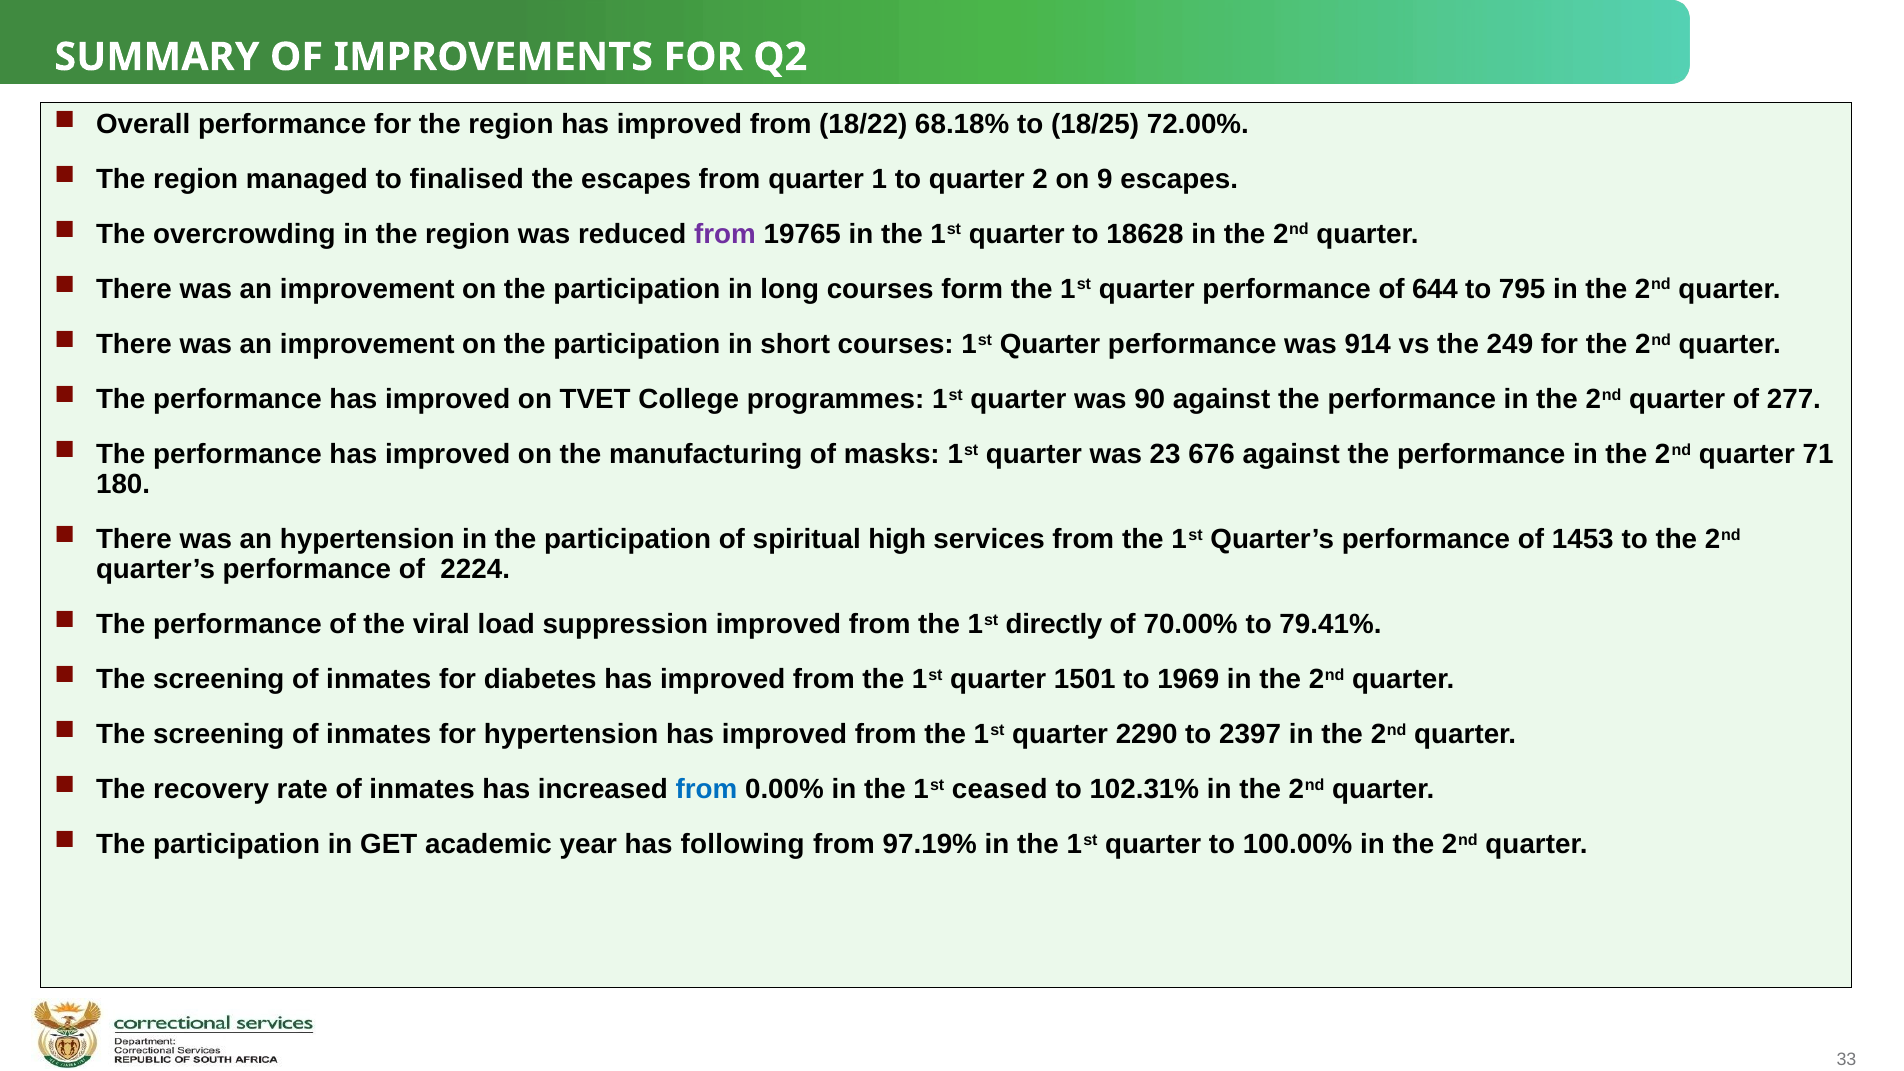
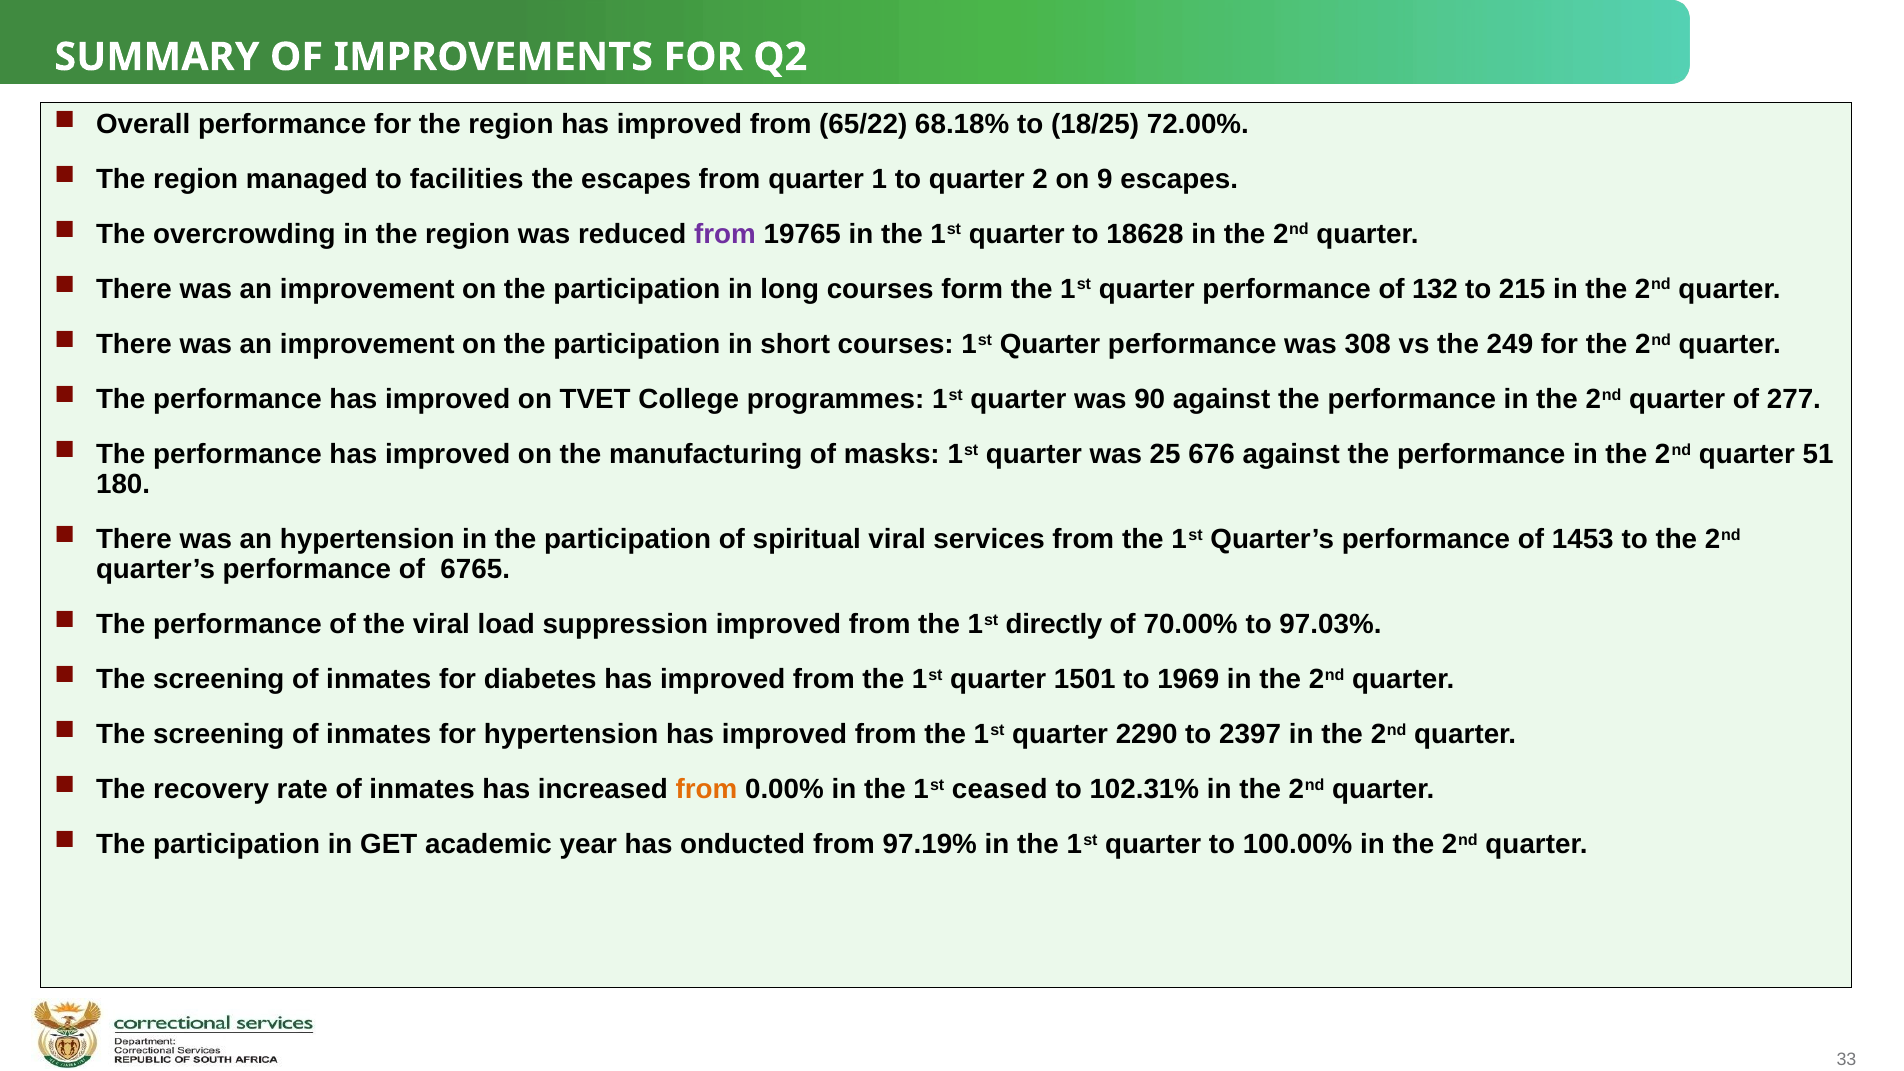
18/22: 18/22 -> 65/22 (863, 124)
finalised: finalised -> facilities (467, 179)
644: 644 -> 132 (1435, 289)
795: 795 -> 215 (1522, 289)
914: 914 -> 308 (1368, 344)
23: 23 -> 25 (1165, 454)
71: 71 -> 51 (1818, 454)
spiritual high: high -> viral (897, 539)
2224: 2224 -> 6765 (475, 569)
79.41%: 79.41% -> 97.03% (1330, 624)
from colour: blue -> orange (706, 789)
following: following -> onducted (743, 845)
